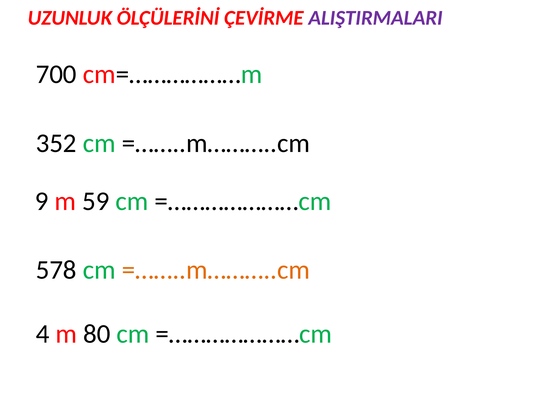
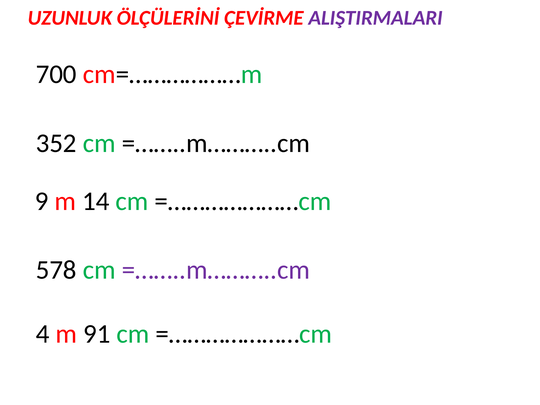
59: 59 -> 14 (96, 201)
=……..m………..cm colour: orange -> purple (216, 270)
80: 80 -> 91 (97, 334)
